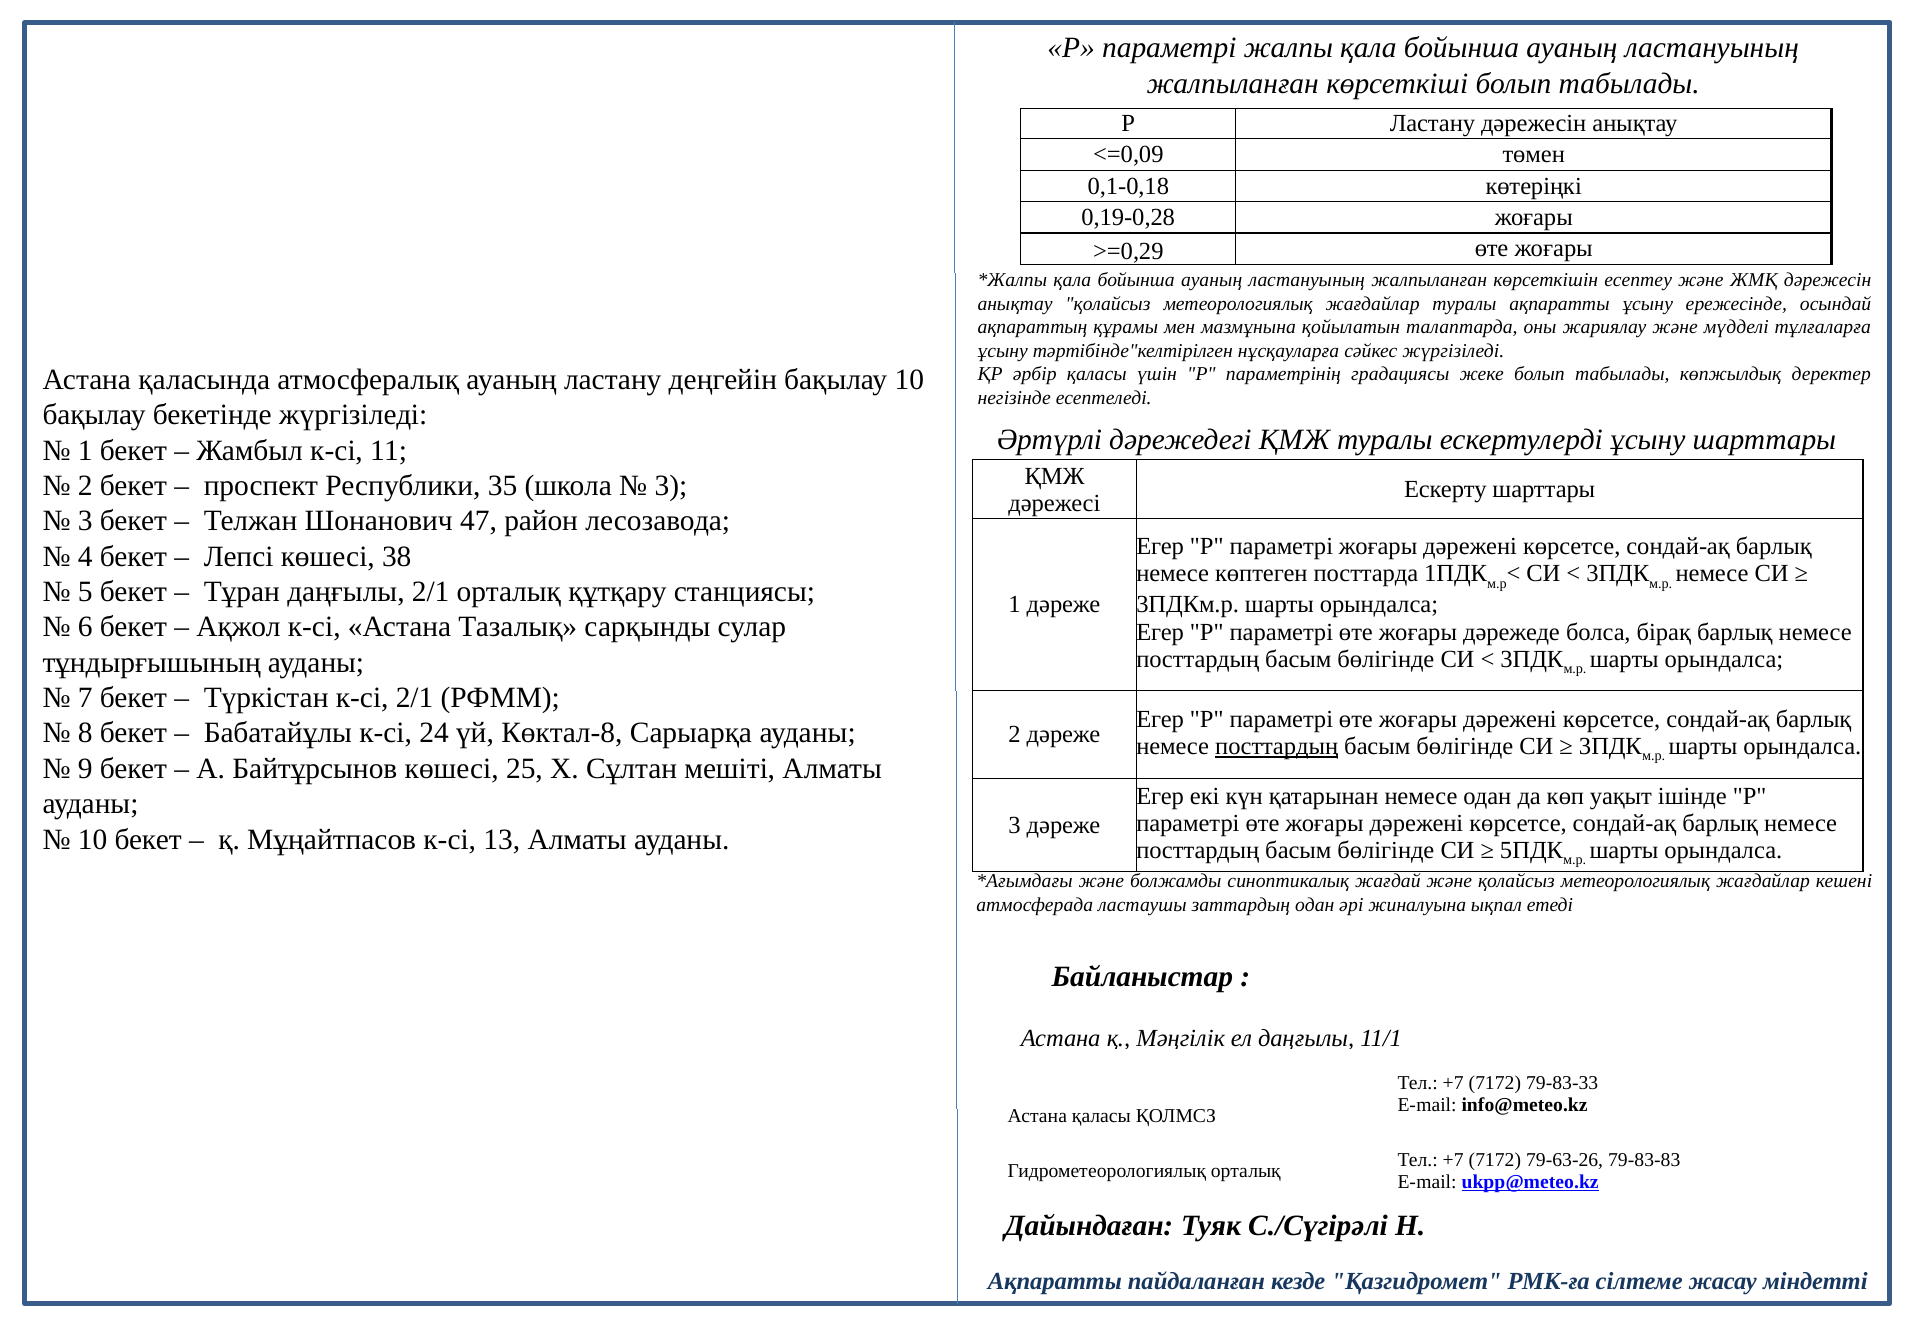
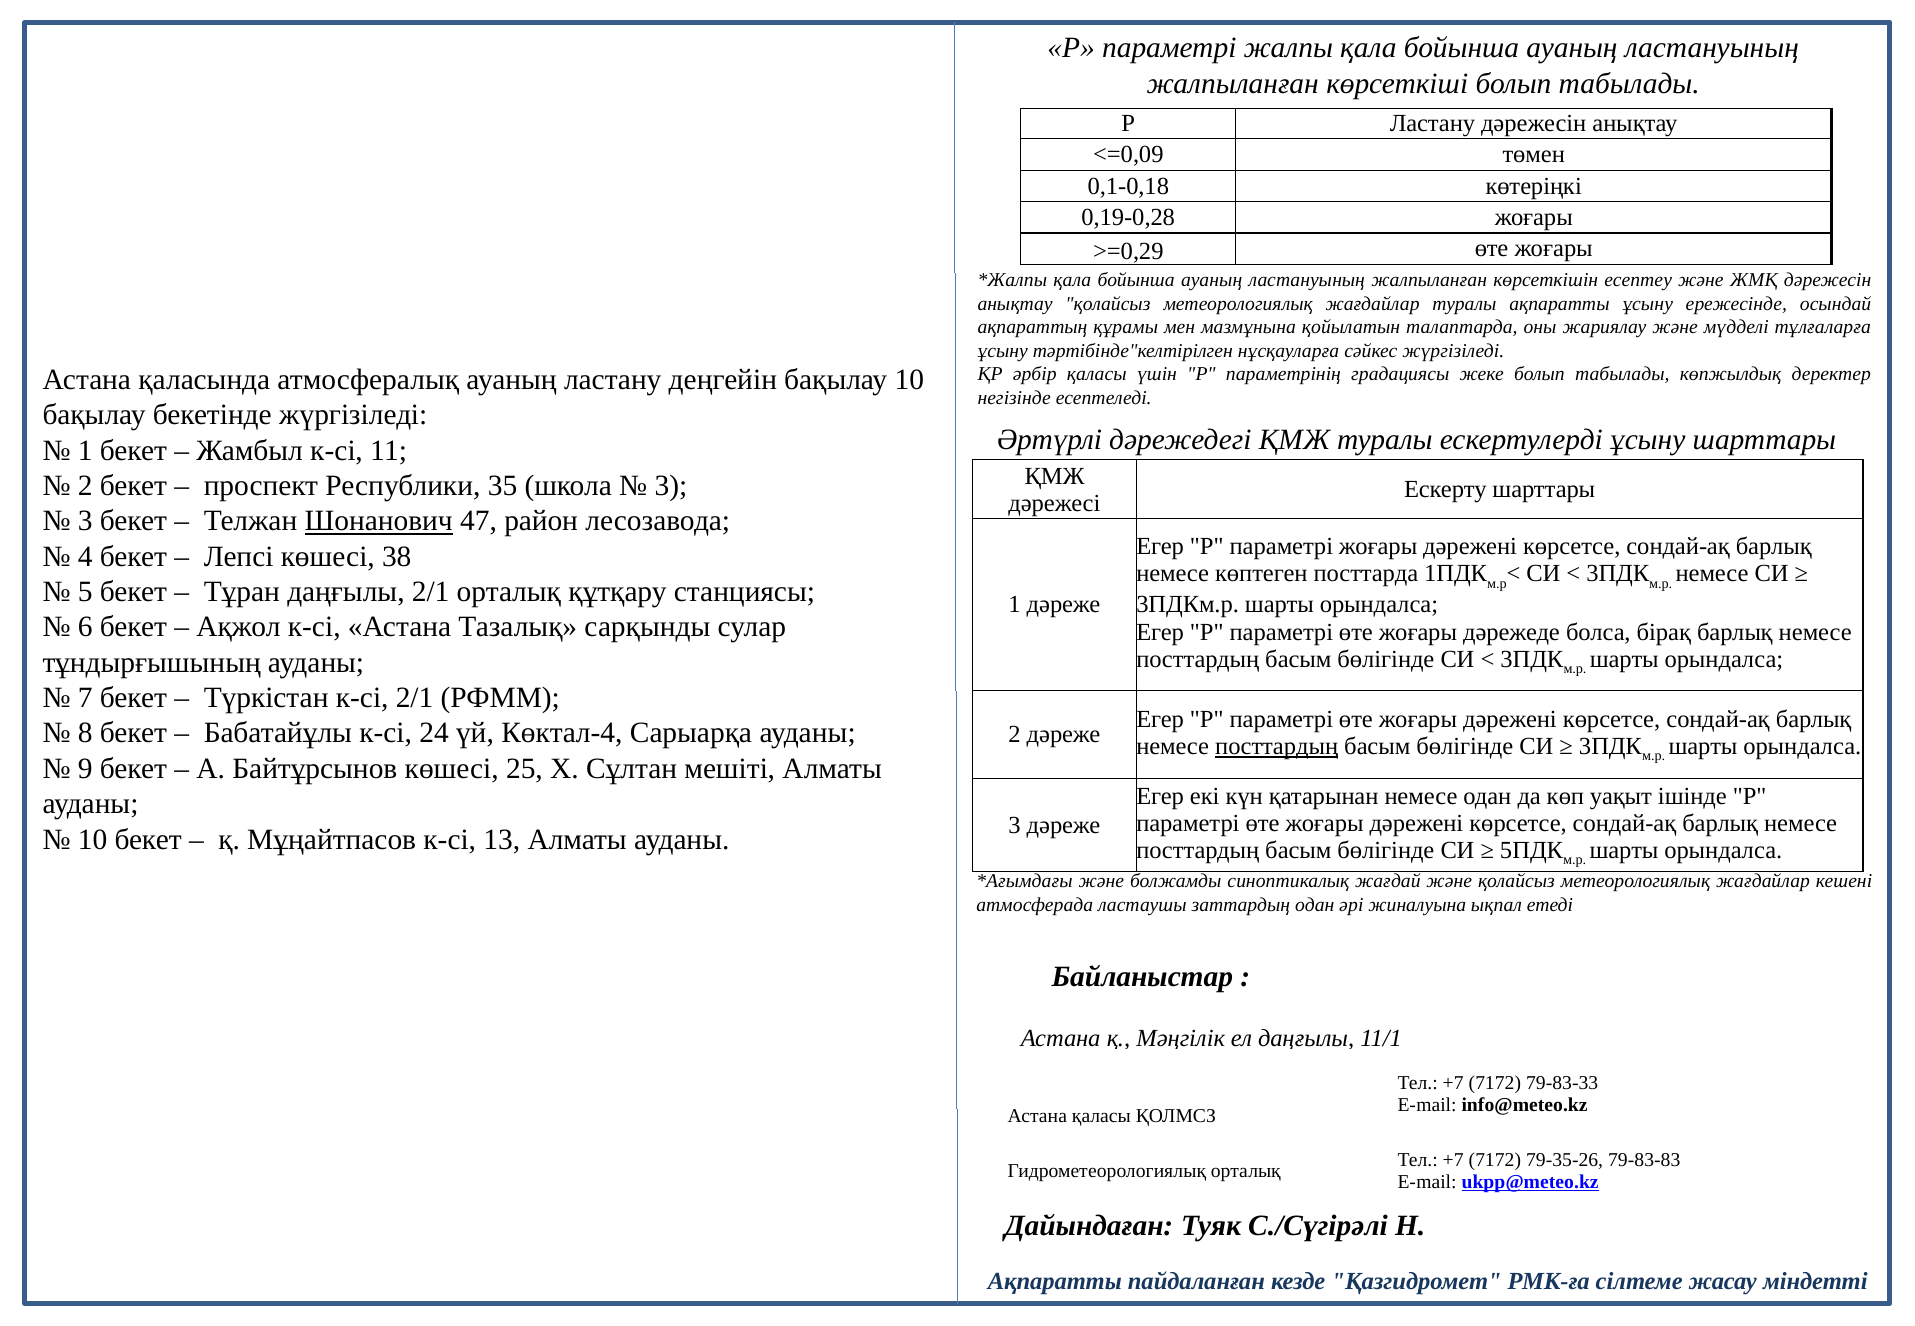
Шонанович underline: none -> present (379, 521)
Көктал-8: Көктал-8 -> Көктал-4 (562, 733)
79-63-26: 79-63-26 -> 79-35-26 (1565, 1160)
